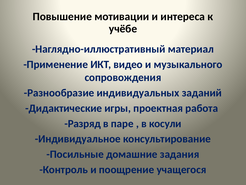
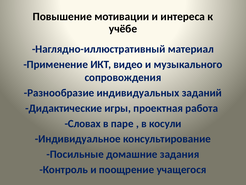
Разряд: Разряд -> Словах (83, 123)
